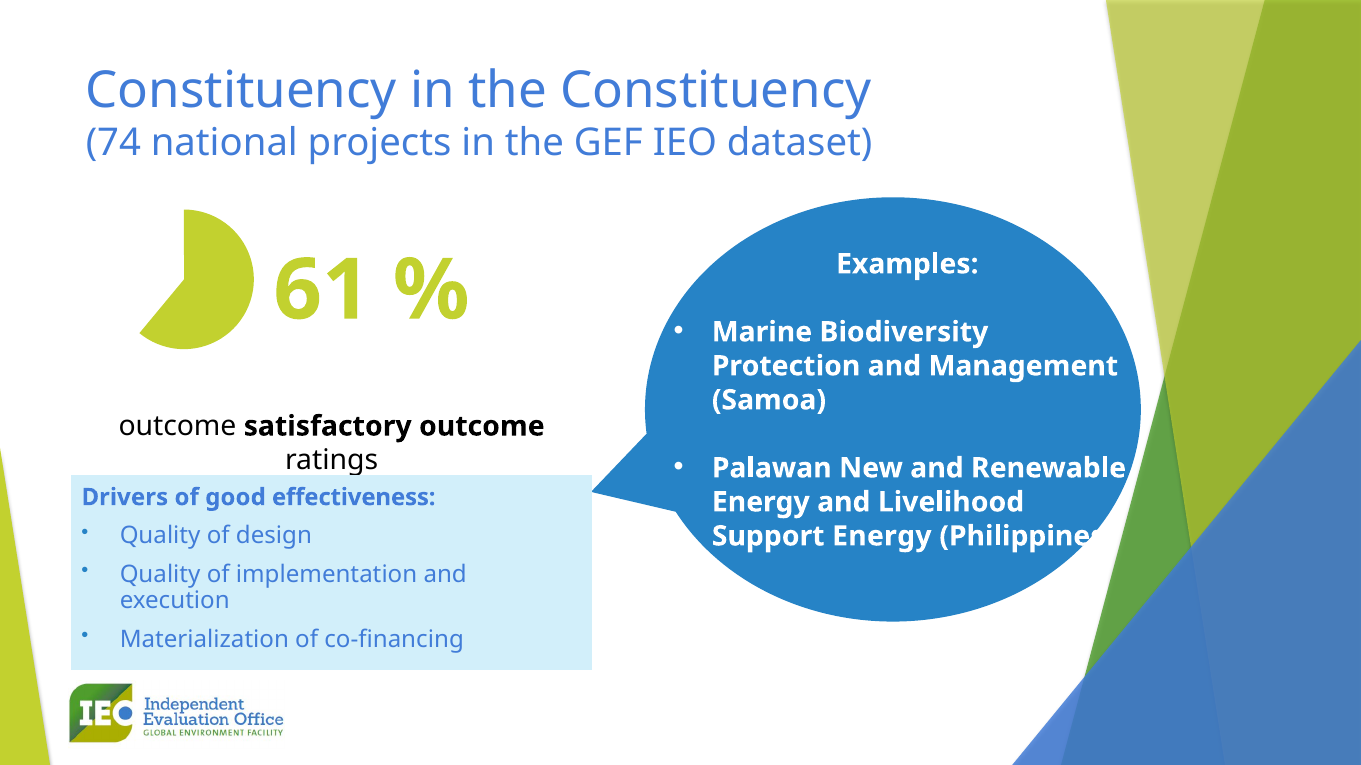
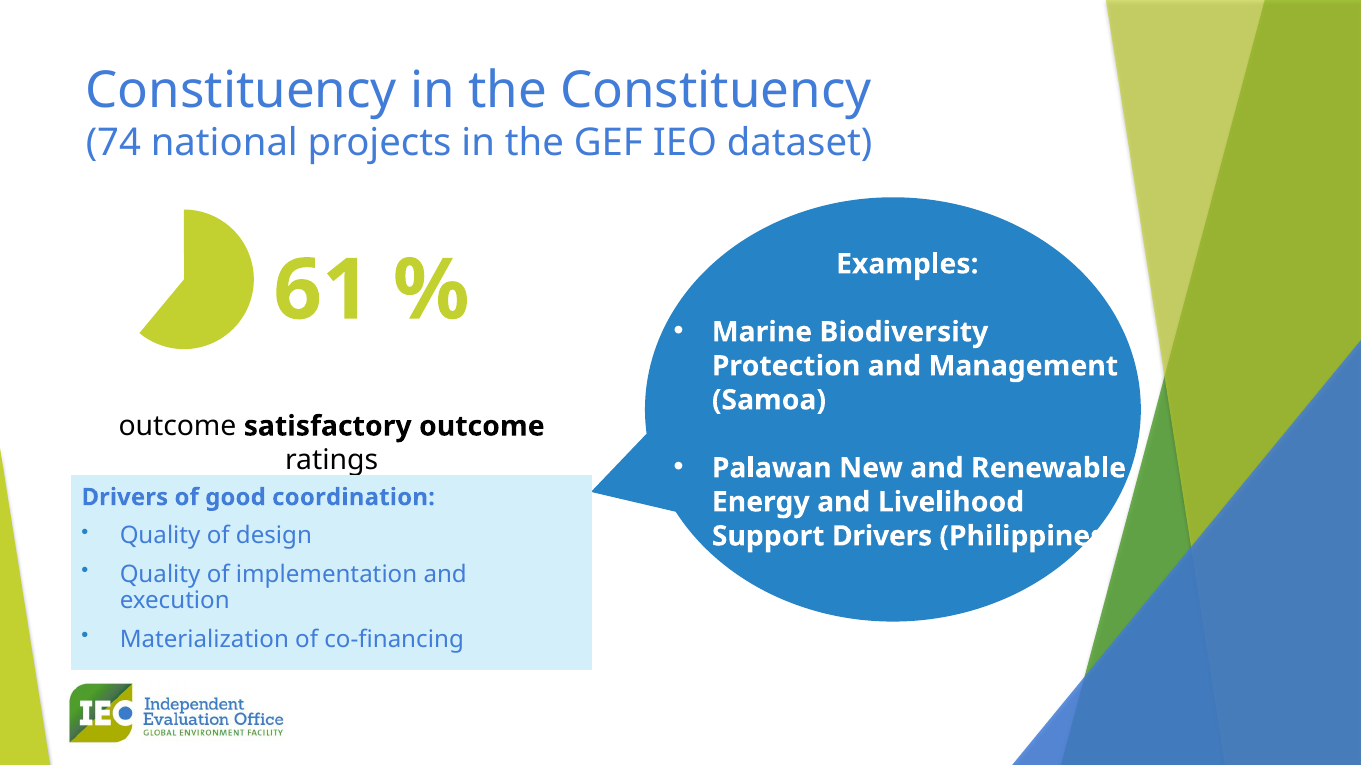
effectiveness: effectiveness -> coordination (353, 498)
Support Energy: Energy -> Drivers (882, 537)
